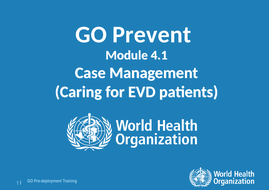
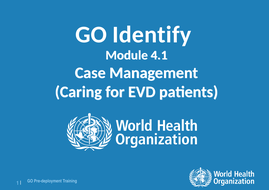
Prevent: Prevent -> Identify (152, 35)
